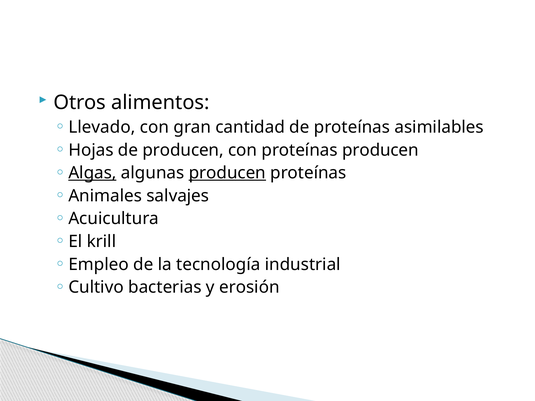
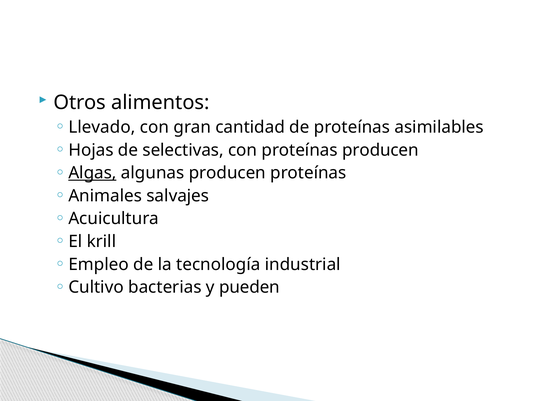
de producen: producen -> selectivas (183, 150)
producen underline: present -> none (227, 173)
erosión: erosión -> pueden (249, 288)
